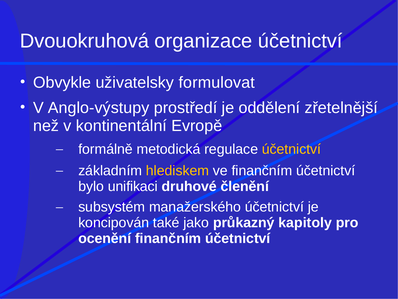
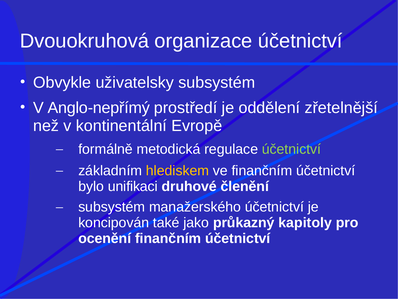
uživatelsky formulovat: formulovat -> subsystém (217, 82)
Anglo-výstupy: Anglo-výstupy -> Anglo-nepřímý (99, 108)
účetnictví colour: yellow -> light green (291, 149)
